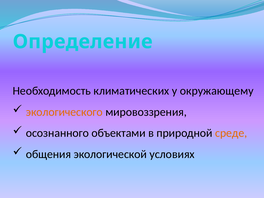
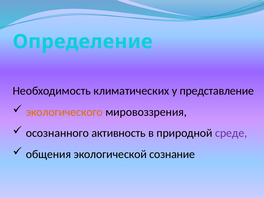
окружающему: окружающему -> представление (217, 91)
объектами: объектами -> активность (119, 133)
среде colour: orange -> purple (231, 133)
условиях: условиях -> сознание (172, 154)
